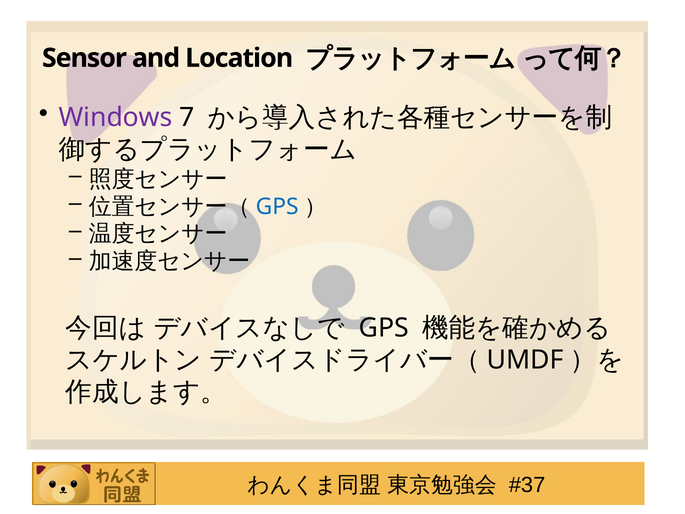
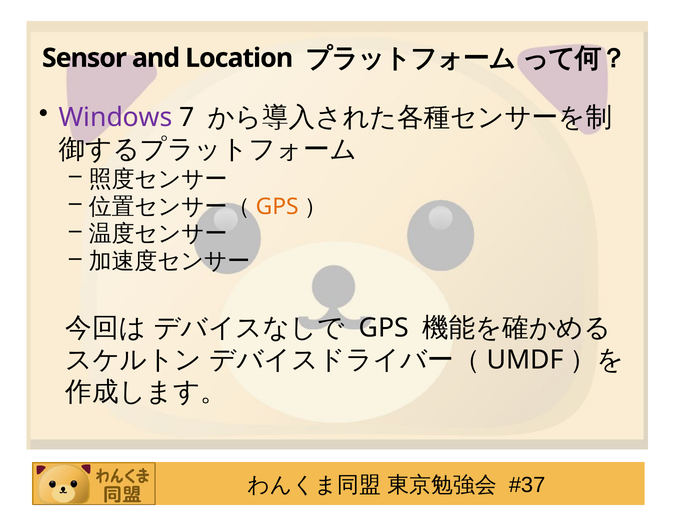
GPS colour: blue -> orange (277, 206)
